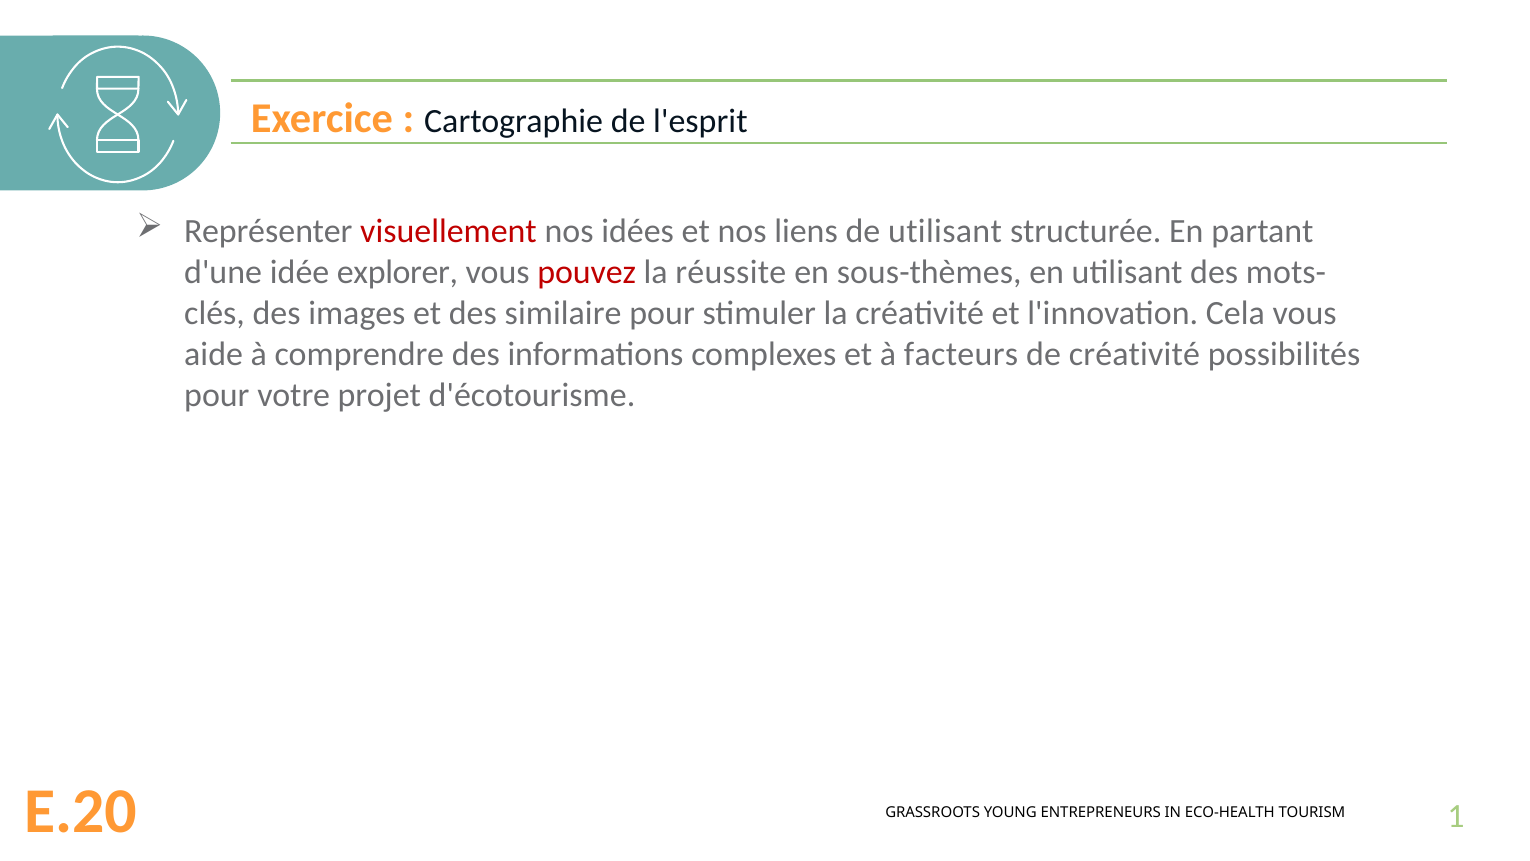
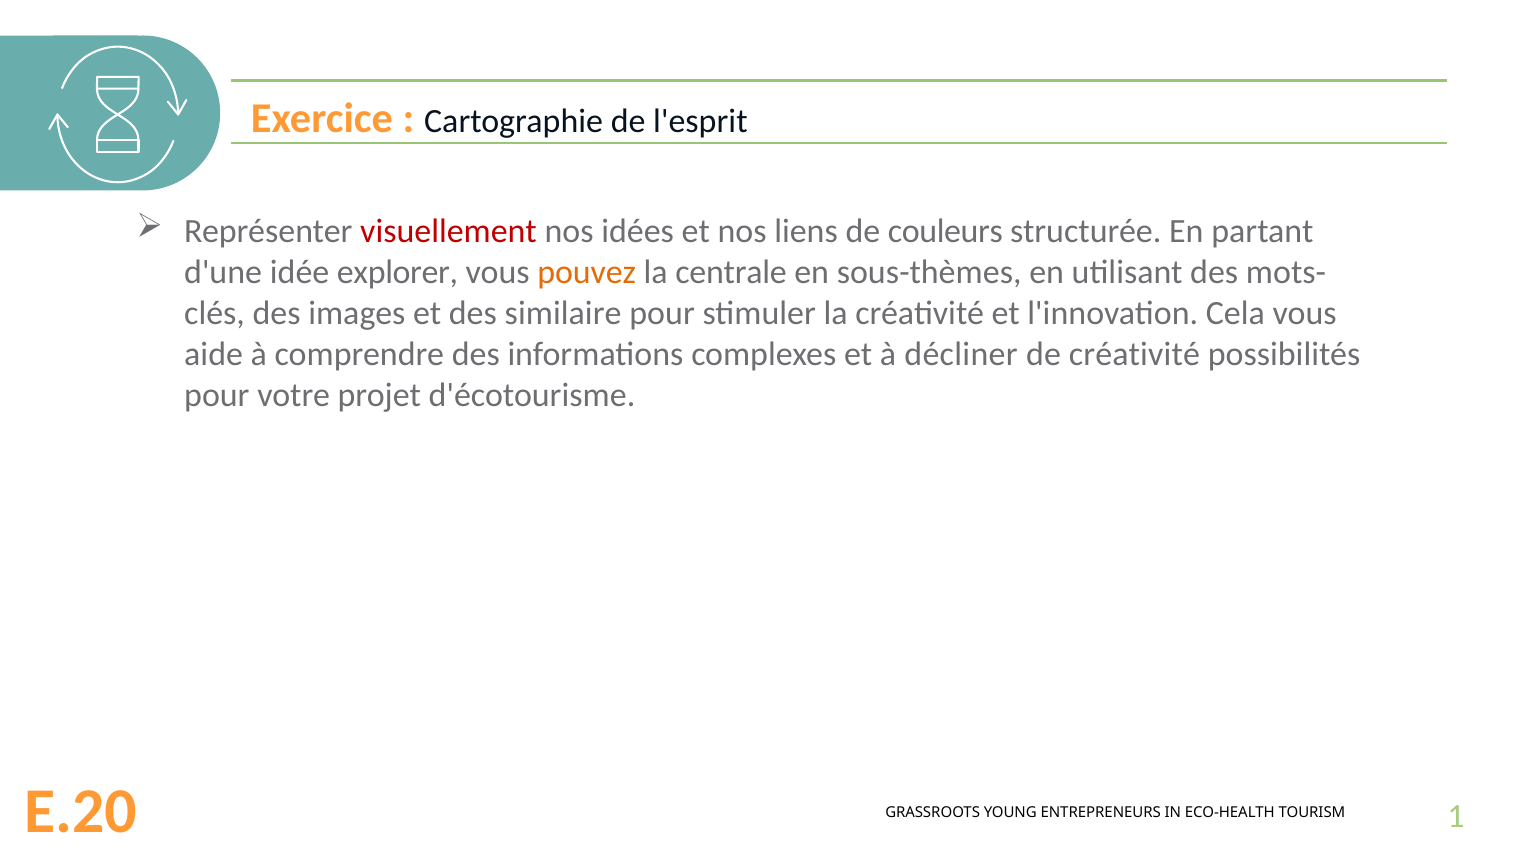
de utilisant: utilisant -> couleurs (945, 232)
pouvez colour: red -> orange (587, 272)
réussite: réussite -> centrale (731, 272)
facteurs: facteurs -> décliner (961, 354)
